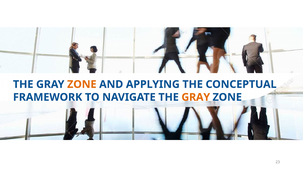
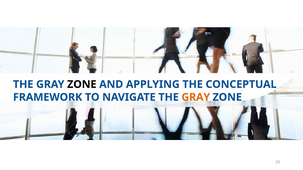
ZONE colour: orange -> black (82, 85)
